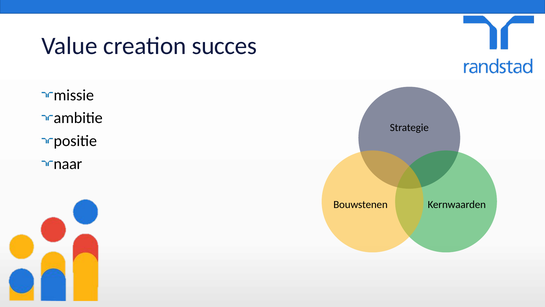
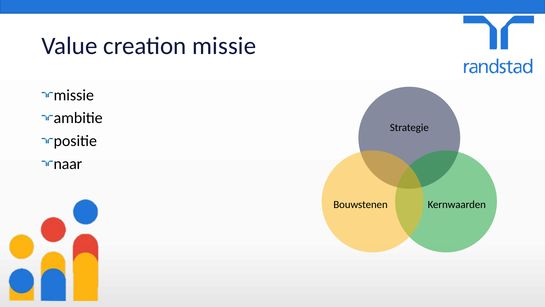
creation succes: succes -> missie (224, 46)
